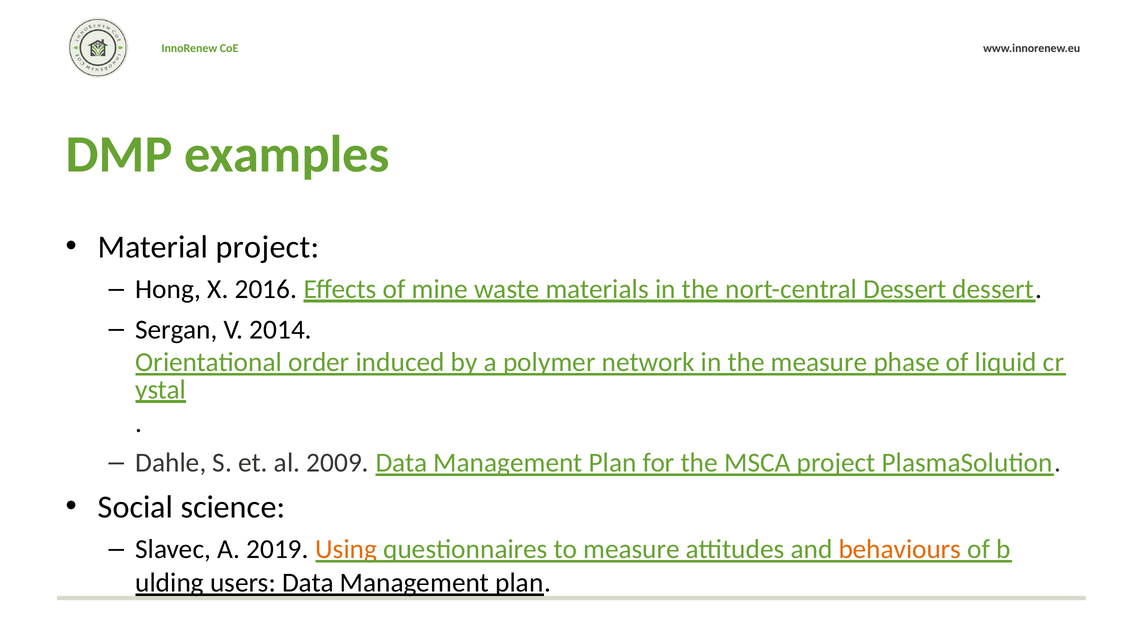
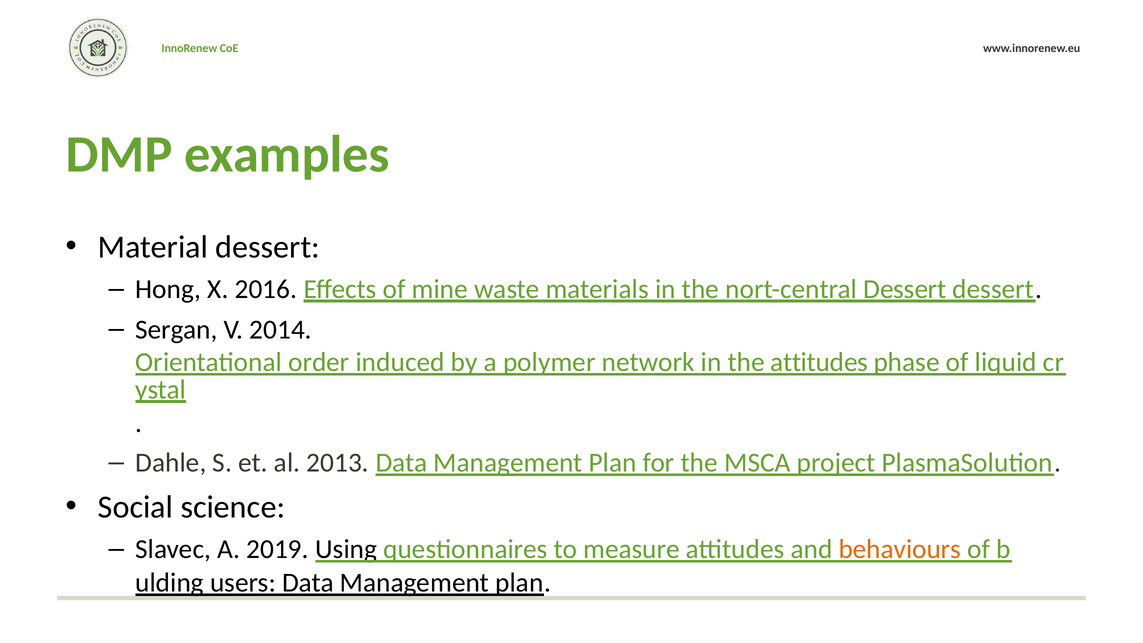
Material project: project -> dessert (268, 247)
the measure: measure -> attitudes (819, 362)
2009: 2009 -> 2013 (338, 463)
Using colour: orange -> black (346, 549)
